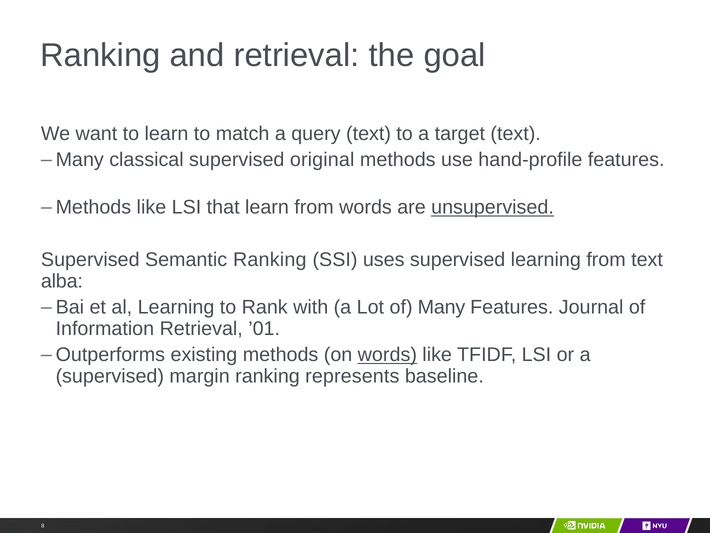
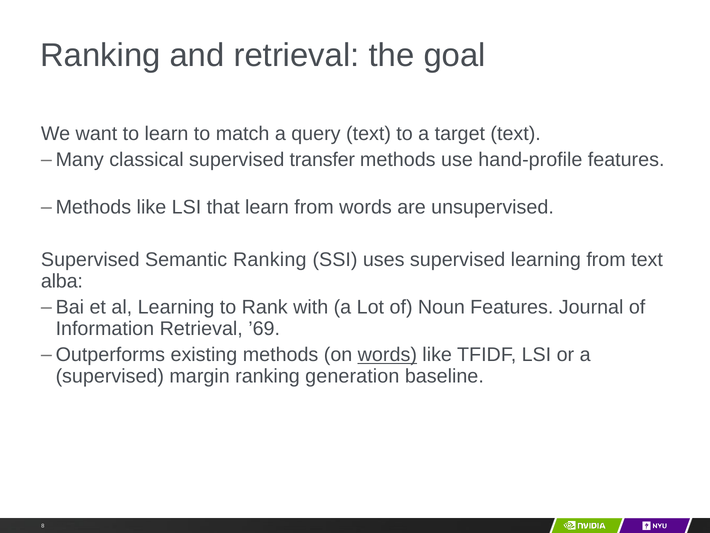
original: original -> transfer (322, 160)
unsupervised underline: present -> none (493, 207)
of Many: Many -> Noun (441, 307)
’01: ’01 -> ’69 (264, 328)
represents: represents -> generation (352, 376)
